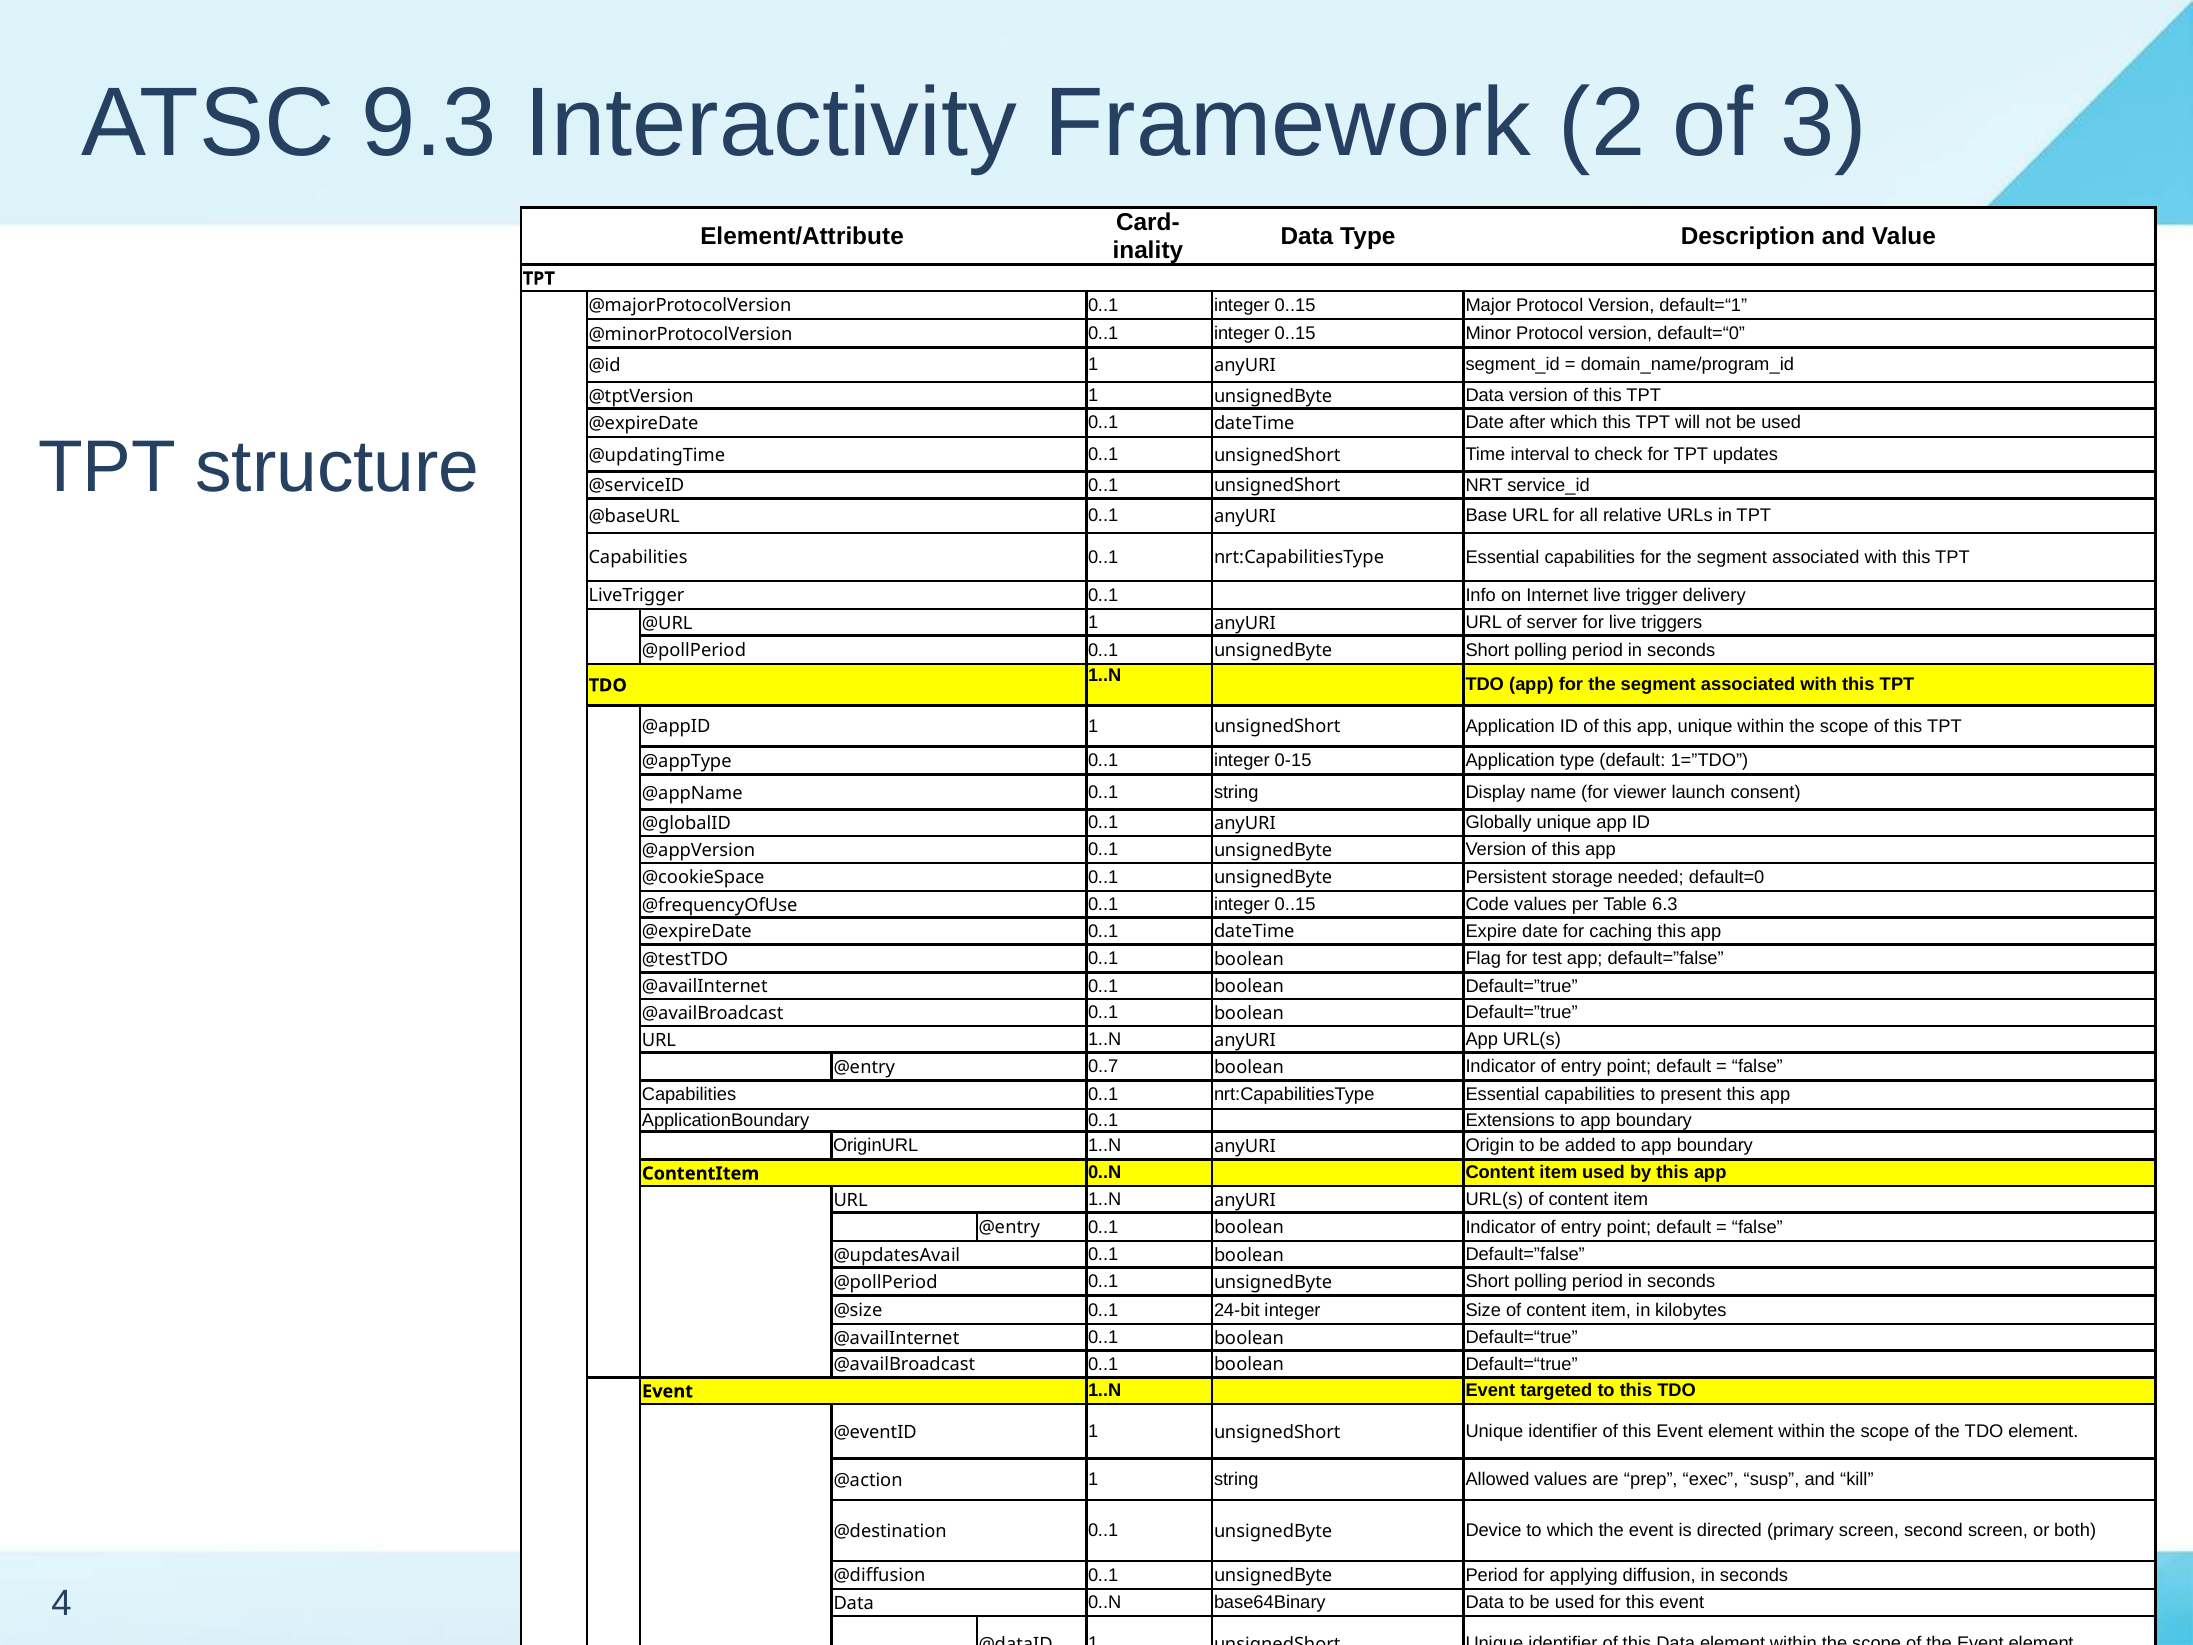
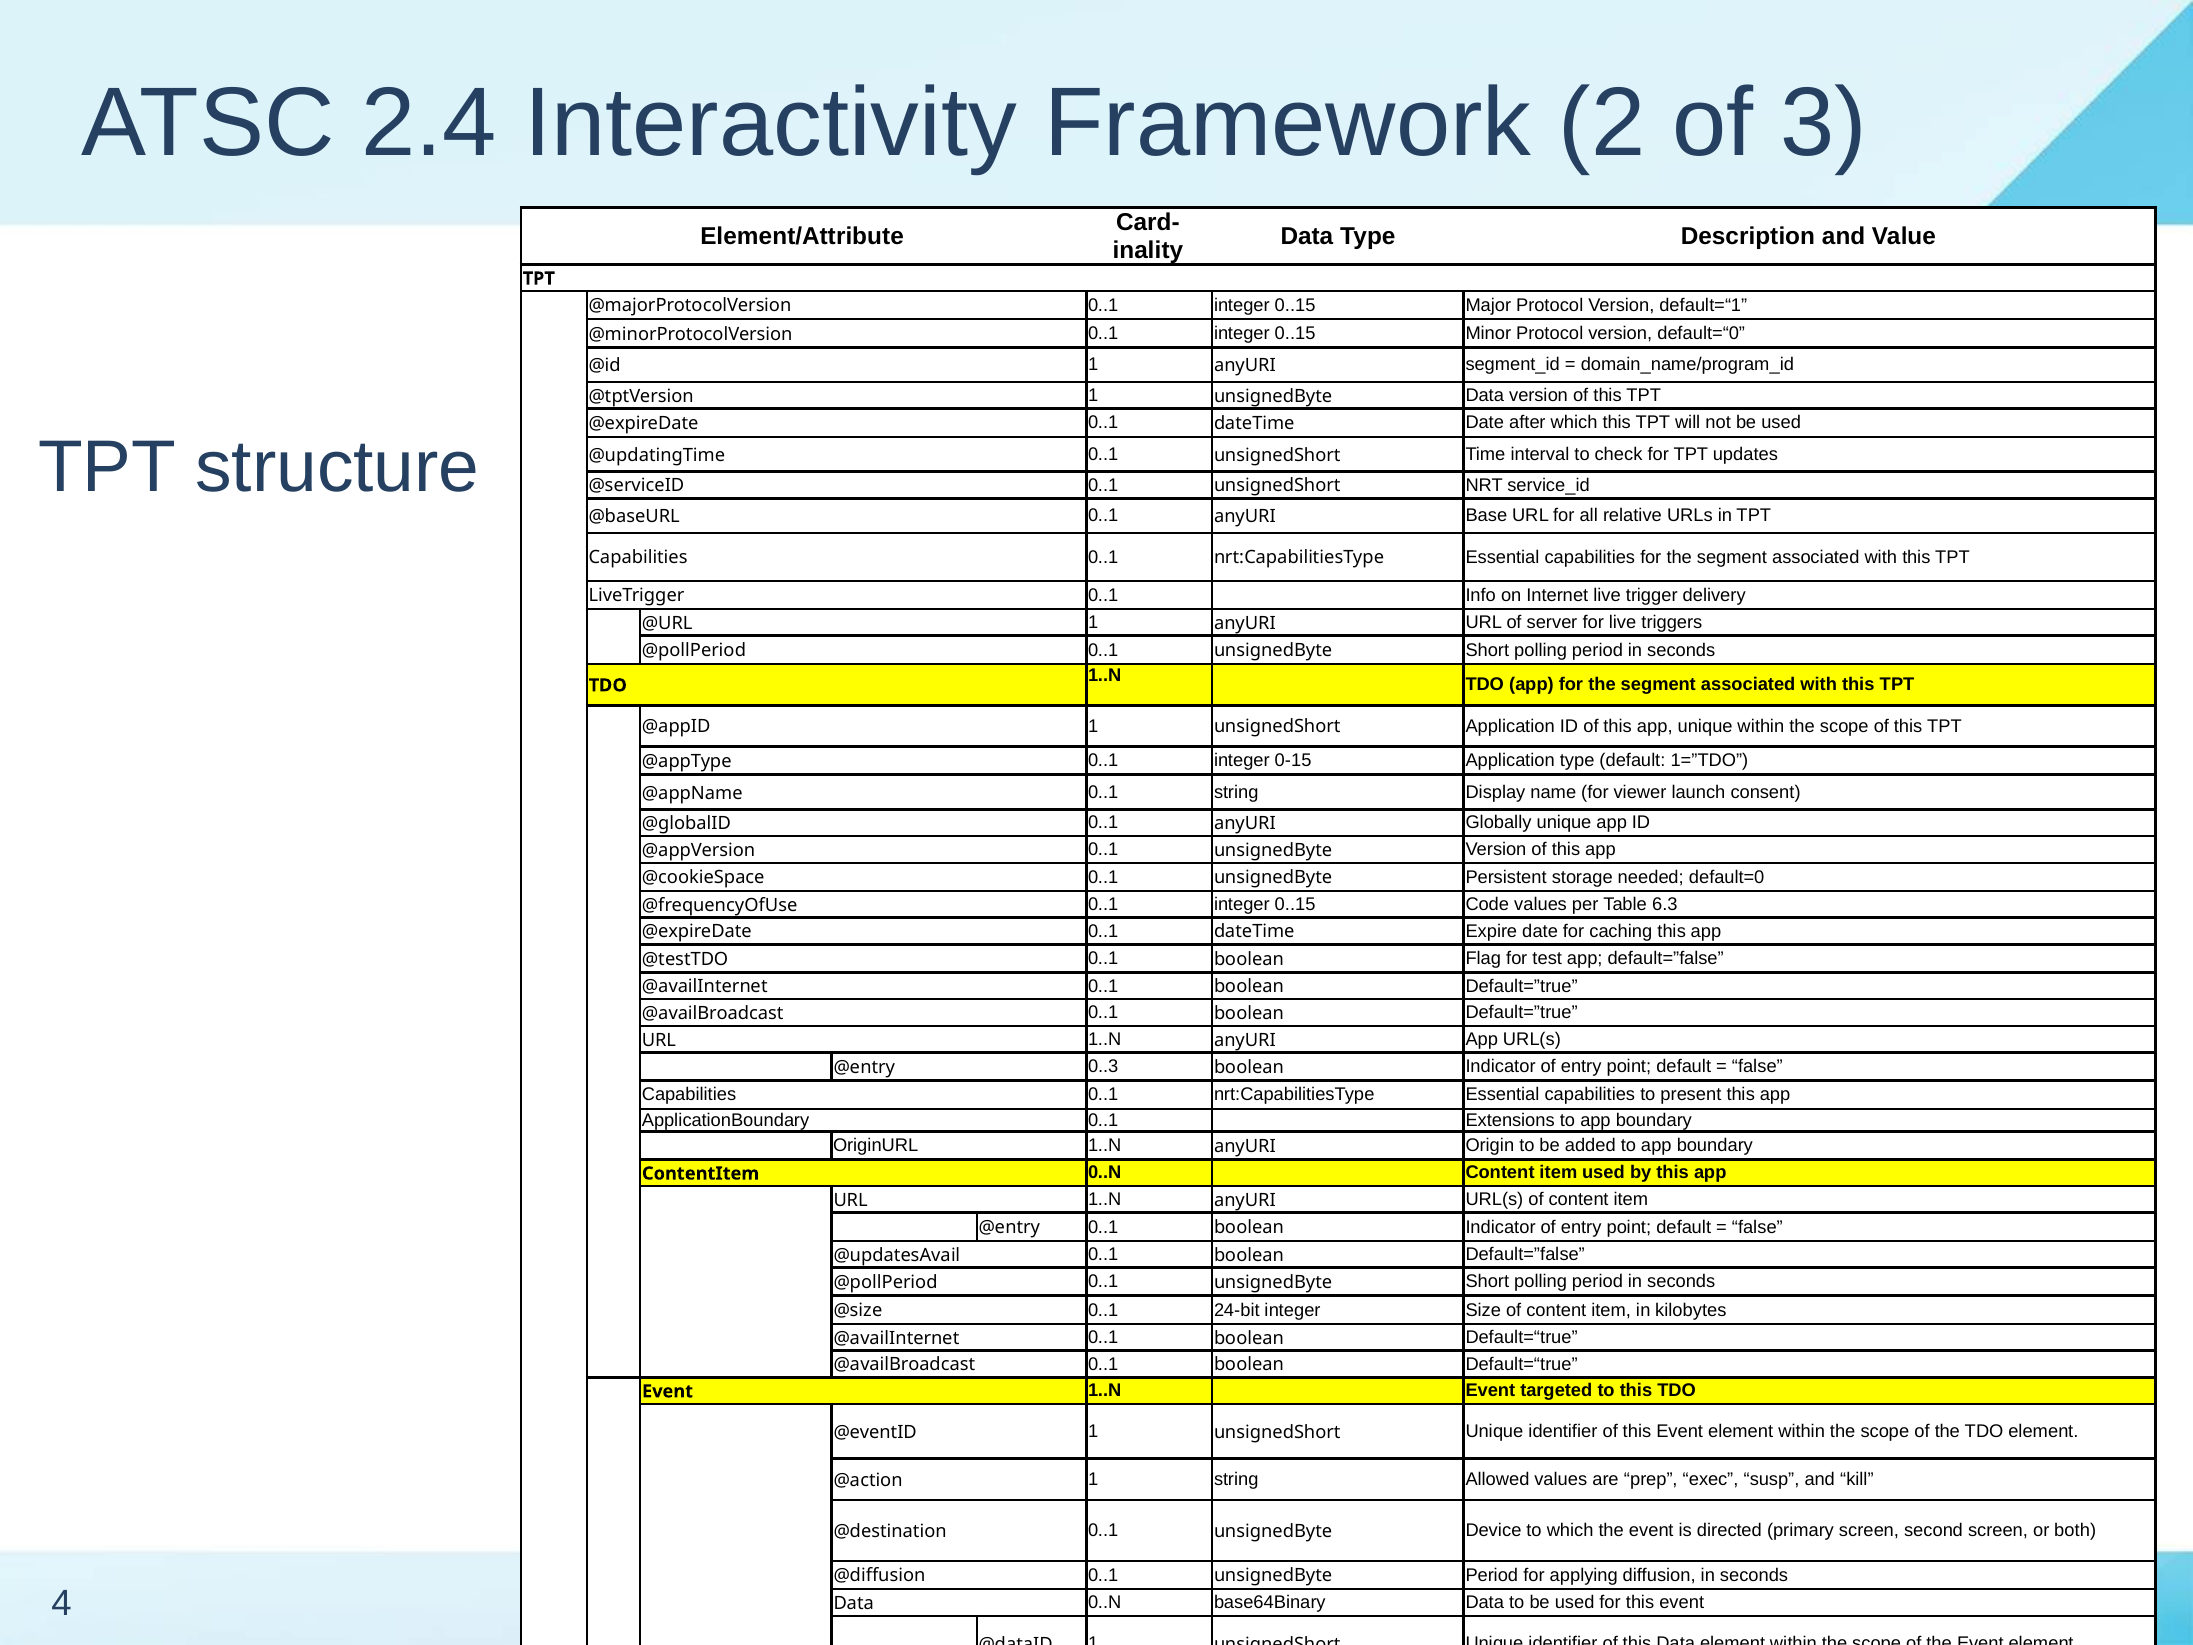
9.3: 9.3 -> 2.4 (429, 123)
0..7: 0..7 -> 0..3 (1103, 1067)
